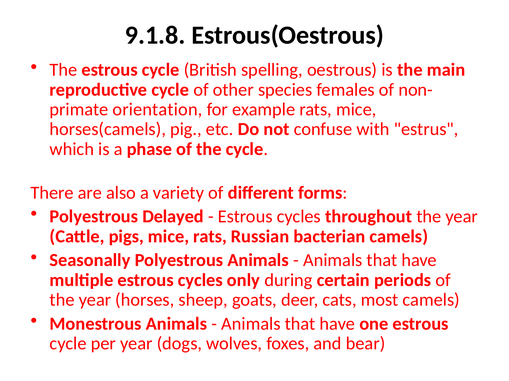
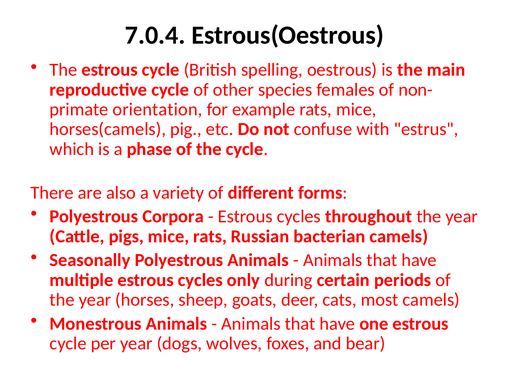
9.1.8: 9.1.8 -> 7.0.4 (155, 35)
Delayed: Delayed -> Corpora (173, 217)
